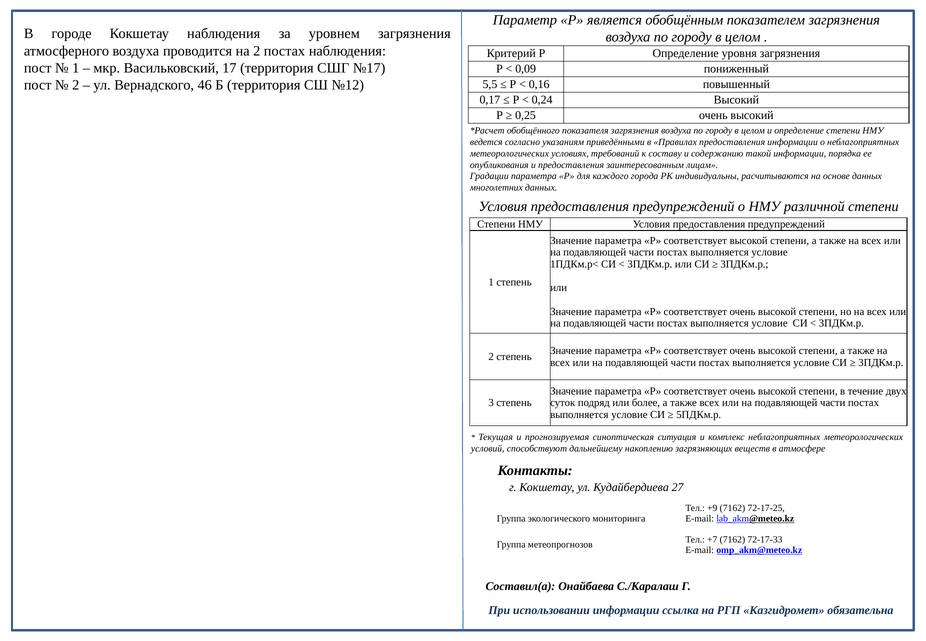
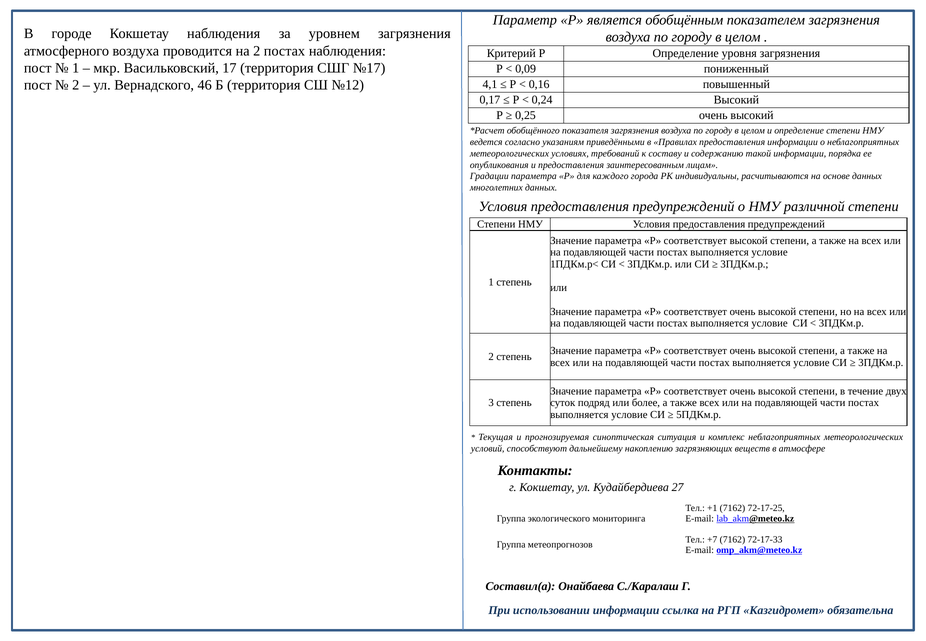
5,5: 5,5 -> 4,1 (490, 84)
+9: +9 -> +1 (712, 508)
